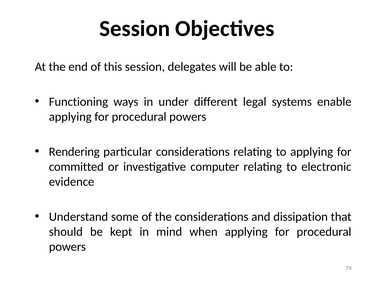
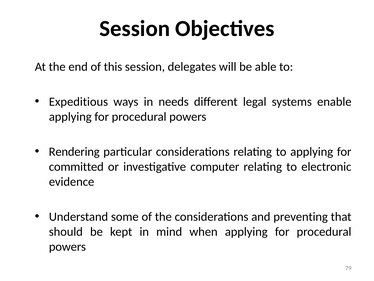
Functioning: Functioning -> Expeditious (78, 102)
under: under -> needs (174, 102)
dissipation: dissipation -> preventing (301, 216)
